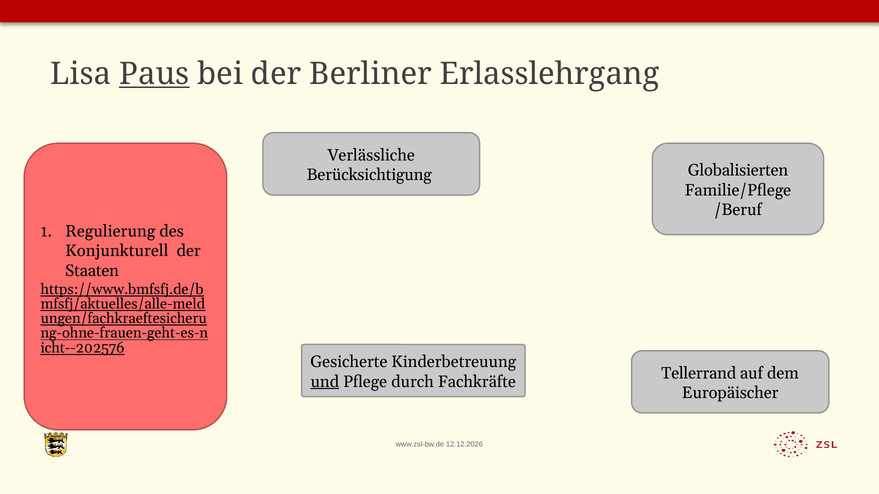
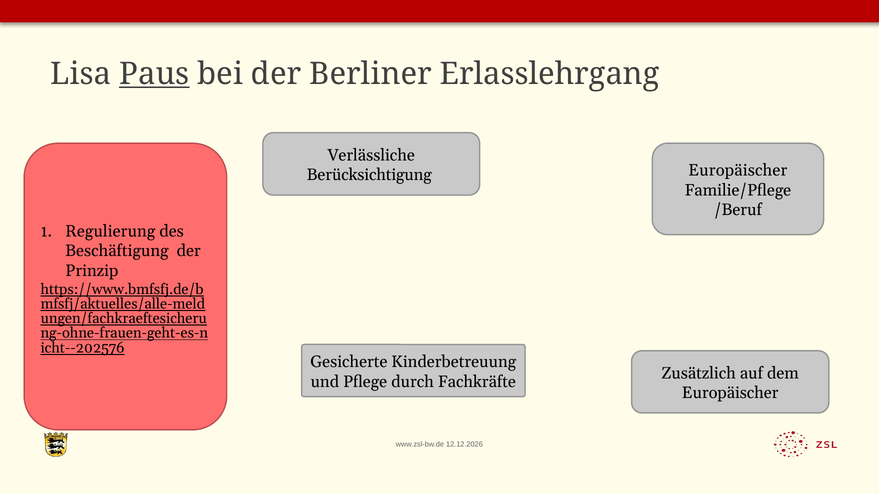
Globalisierten: Globalisierten -> Europäischer (738, 170)
Konjunkturell: Konjunkturell -> Beschäftigung (117, 251)
Staaten: Staaten -> Prinzip (92, 271)
Tellerrand: Tellerrand -> Zusätzlich (699, 373)
und underline: present -> none (325, 382)
